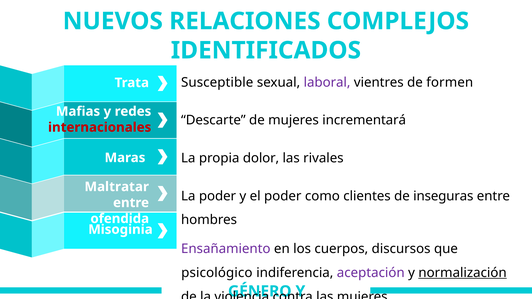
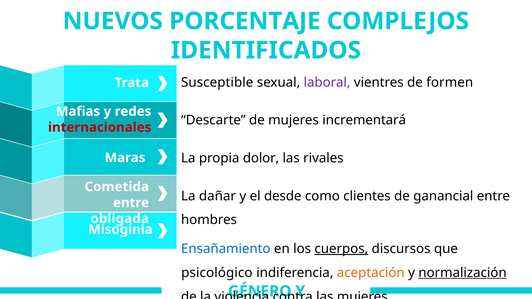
RELACIONES: RELACIONES -> PORCENTAJE (245, 21)
Maltratar: Maltratar -> Cometida (117, 187)
La poder: poder -> dañar (217, 196)
el poder: poder -> desde (283, 196)
inseguras: inseguras -> ganancial (443, 196)
ofendida: ofendida -> obligada (120, 219)
Ensañamiento colour: purple -> blue (226, 249)
cuerpos underline: none -> present (341, 249)
aceptación colour: purple -> orange (371, 273)
